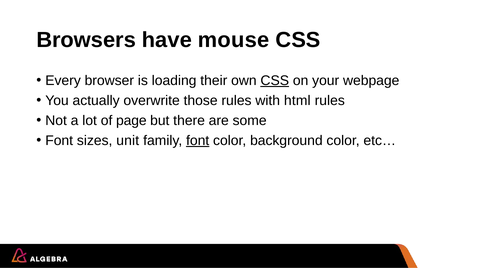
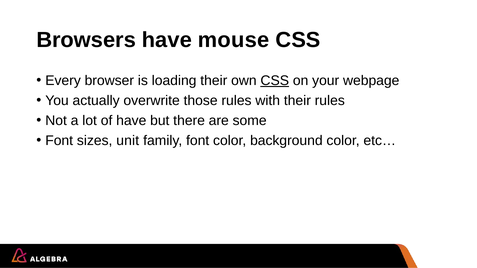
with html: html -> their (297, 101)
of page: page -> have (131, 121)
font underline: present -> none (198, 141)
